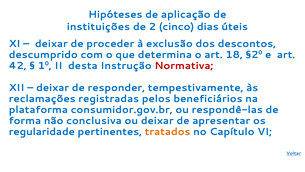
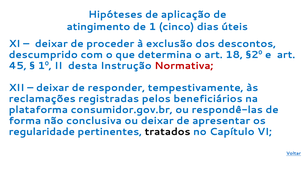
instituições: instituições -> atingimento (98, 27)
2: 2 -> 1 (152, 27)
42: 42 -> 45 (18, 66)
tratados colour: orange -> black (168, 132)
